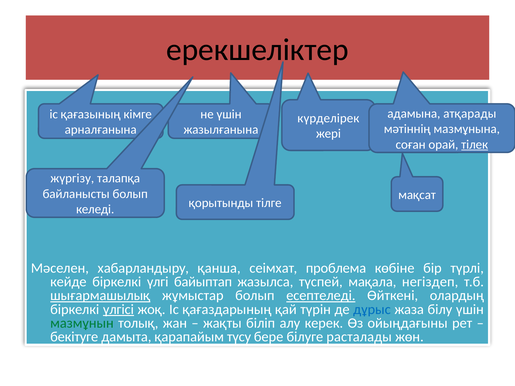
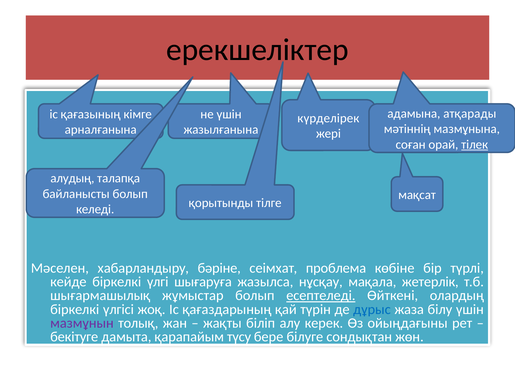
жүpгiзу: жүpгiзу -> алудың (72, 179)
қанша: қанша -> бәрiне (219, 268)
байыптап: байыптап -> шығаруға (203, 282)
түспей: түспей -> нұсқау (321, 282)
негiздеп: негiздеп -> жетерлiк (430, 282)
шығармашылық underline: present -> none (100, 296)
үлгісі underline: present -> none (118, 310)
мазмұнын colour: green -> purple (82, 323)
расталады: расталады -> сондықтан (359, 337)
